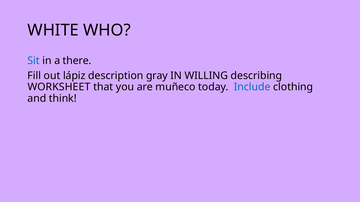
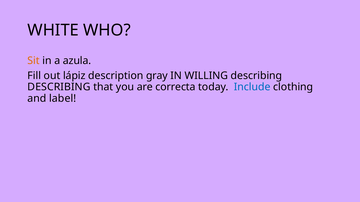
Sit colour: blue -> orange (34, 61)
there: there -> azula (77, 61)
WORKSHEET: WORKSHEET -> DESCRIBING (59, 87)
muñeco: muñeco -> correcta (176, 87)
think: think -> label (63, 99)
